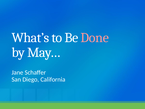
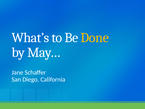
Done colour: pink -> yellow (95, 38)
